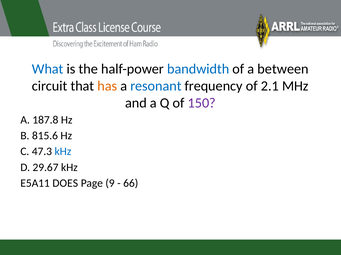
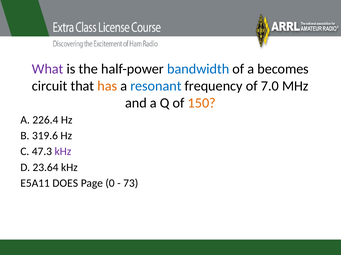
What colour: blue -> purple (48, 69)
between: between -> becomes (283, 69)
2.1: 2.1 -> 7.0 (270, 86)
150 colour: purple -> orange (202, 103)
187.8: 187.8 -> 226.4 (45, 120)
815.6: 815.6 -> 319.6 (45, 136)
kHz colour: blue -> purple (63, 152)
29.67: 29.67 -> 23.64 (46, 168)
9: 9 -> 0 (110, 184)
66: 66 -> 73 (131, 184)
